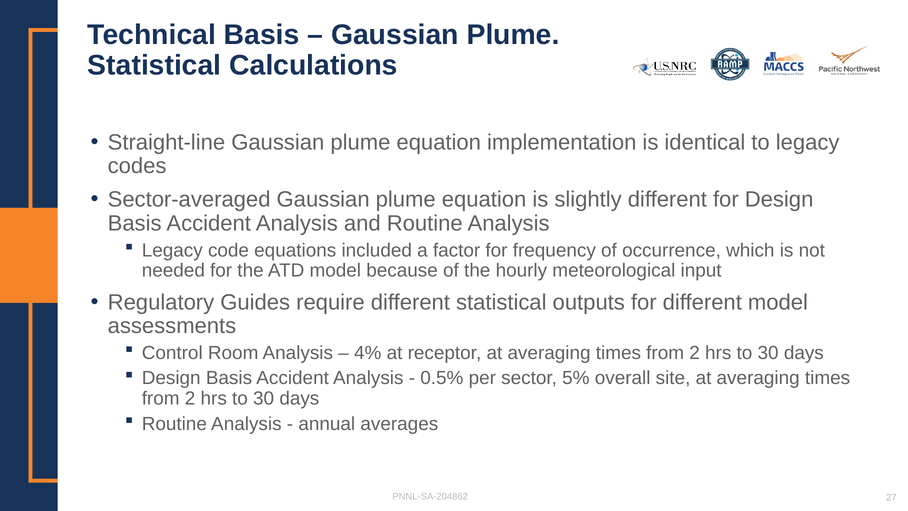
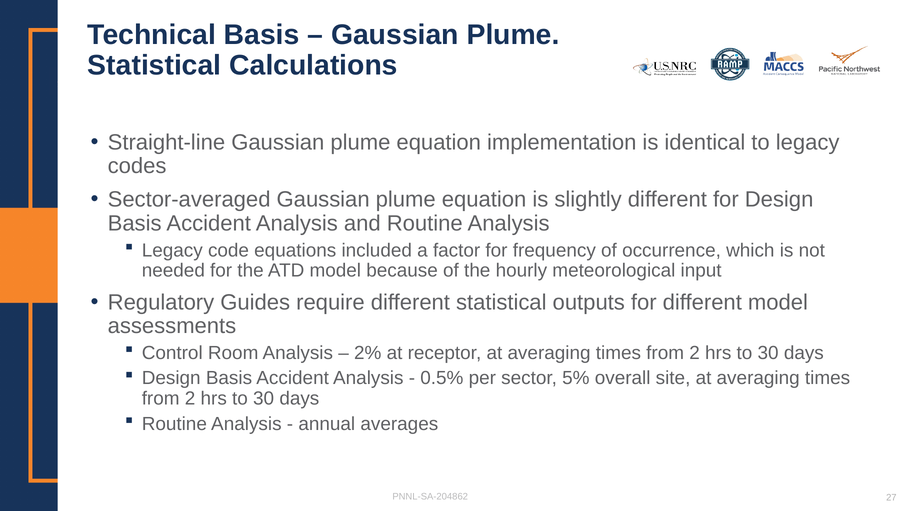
4%: 4% -> 2% (368, 353)
